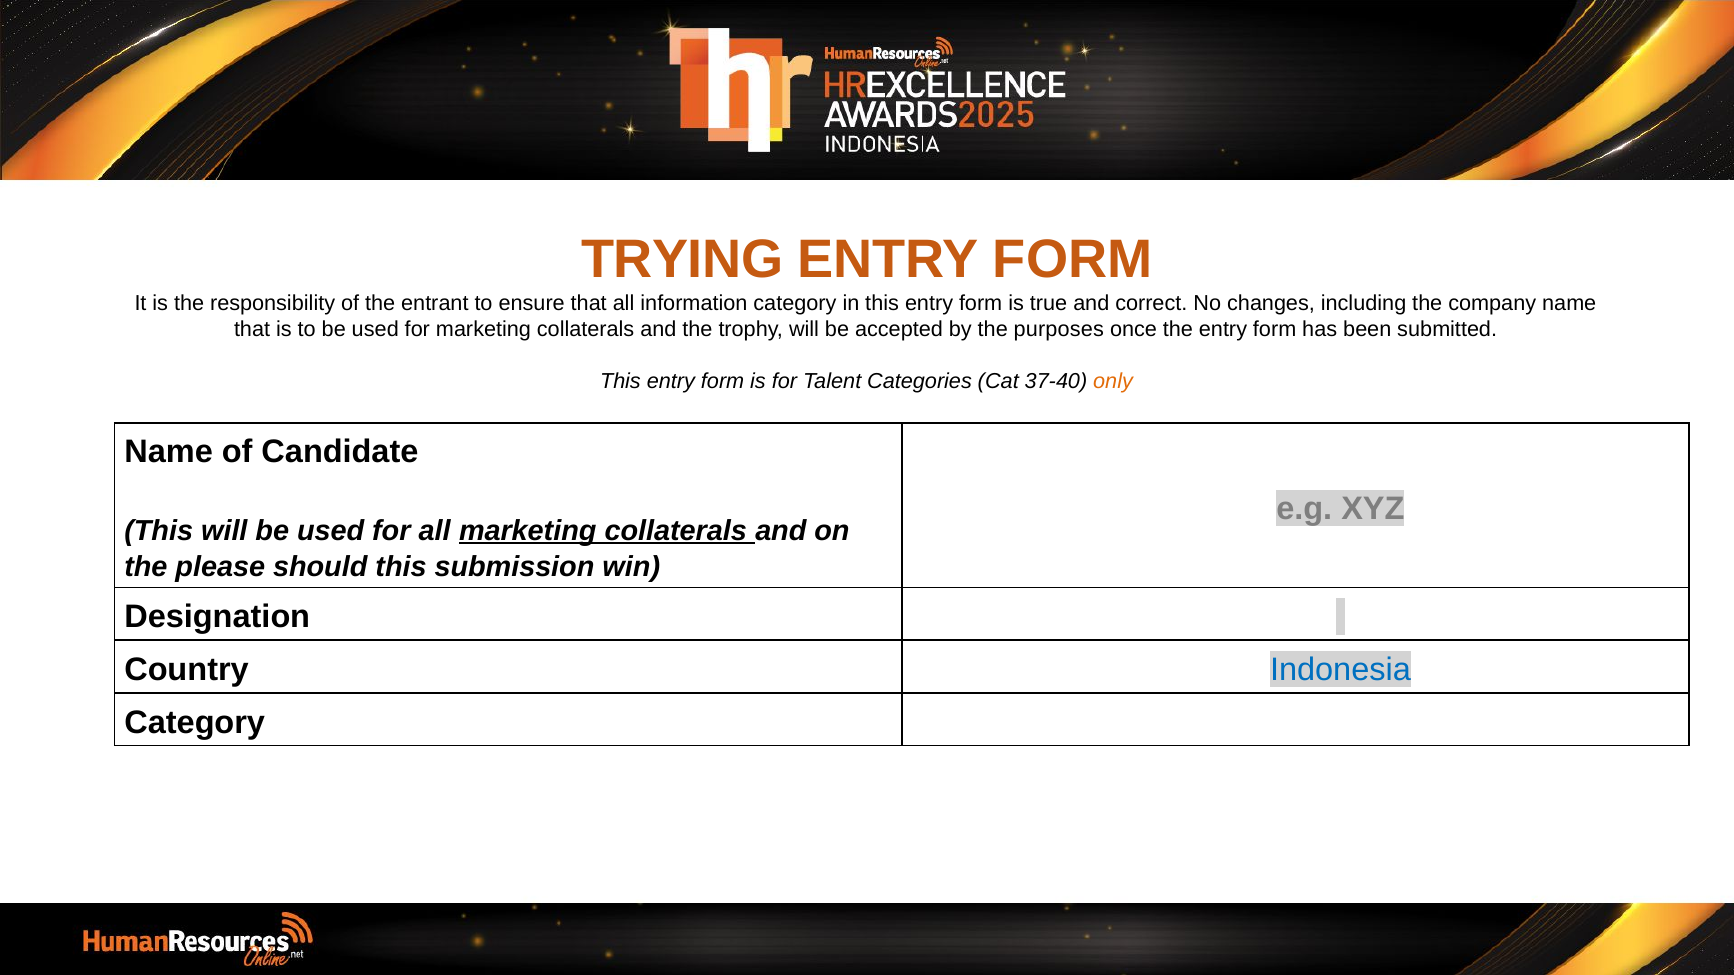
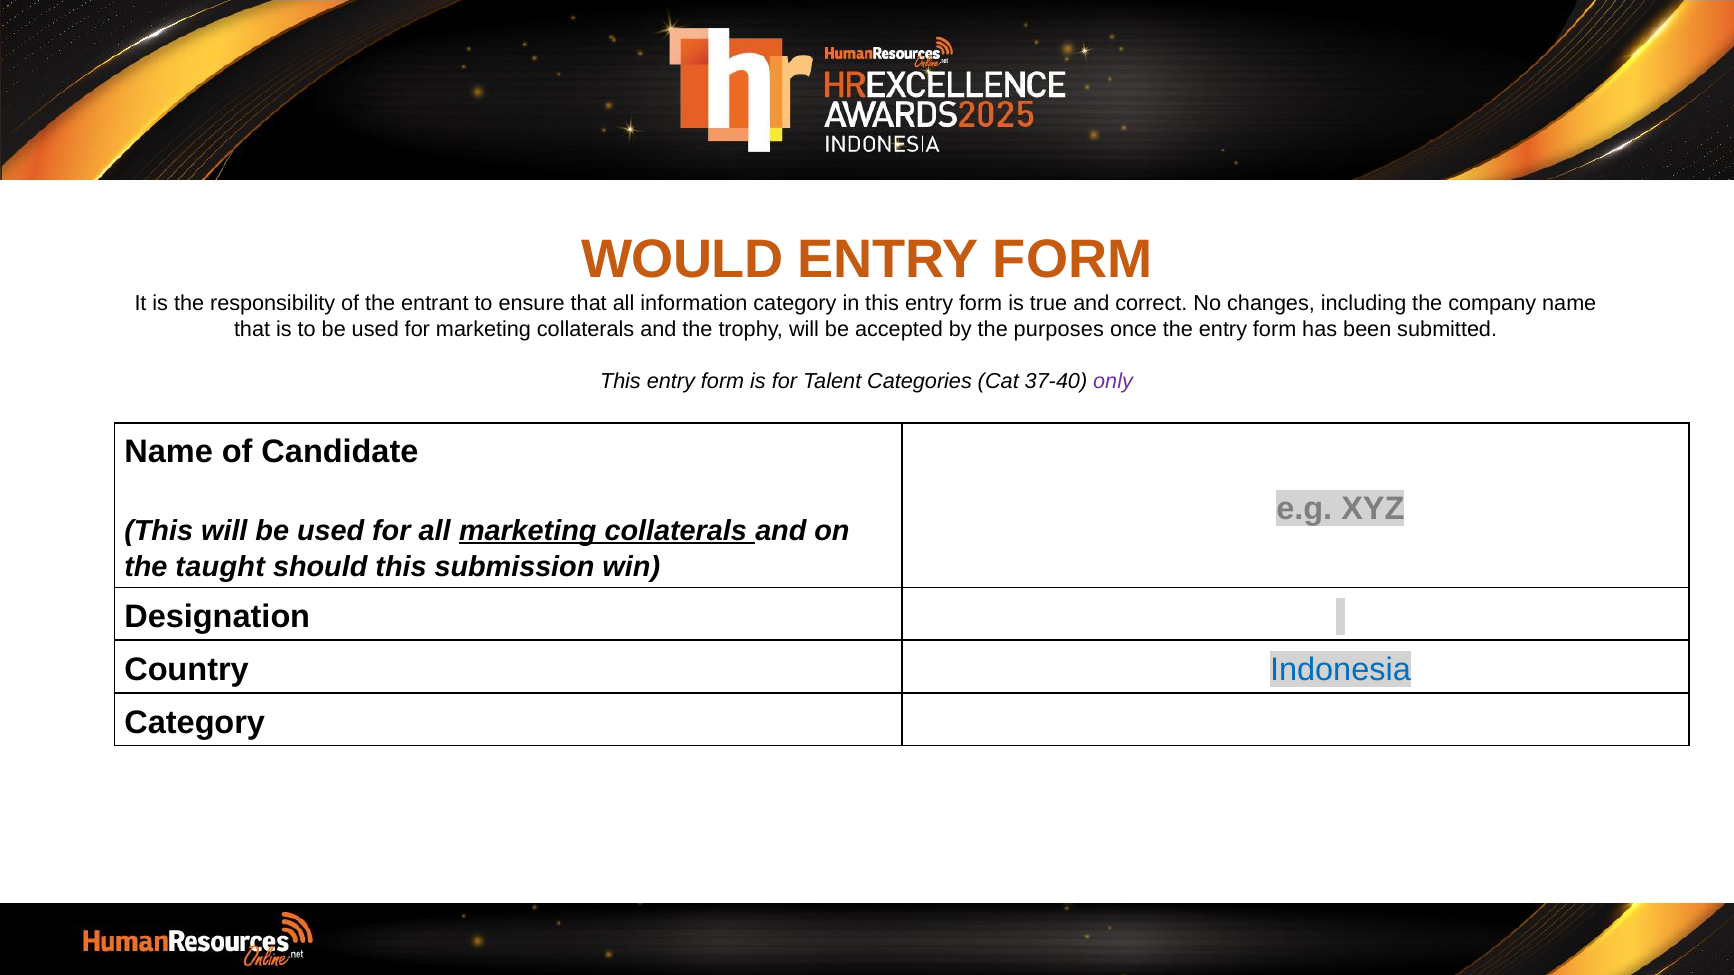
TRYING: TRYING -> WOULD (682, 260)
only colour: orange -> purple (1113, 381)
please: please -> taught (220, 568)
